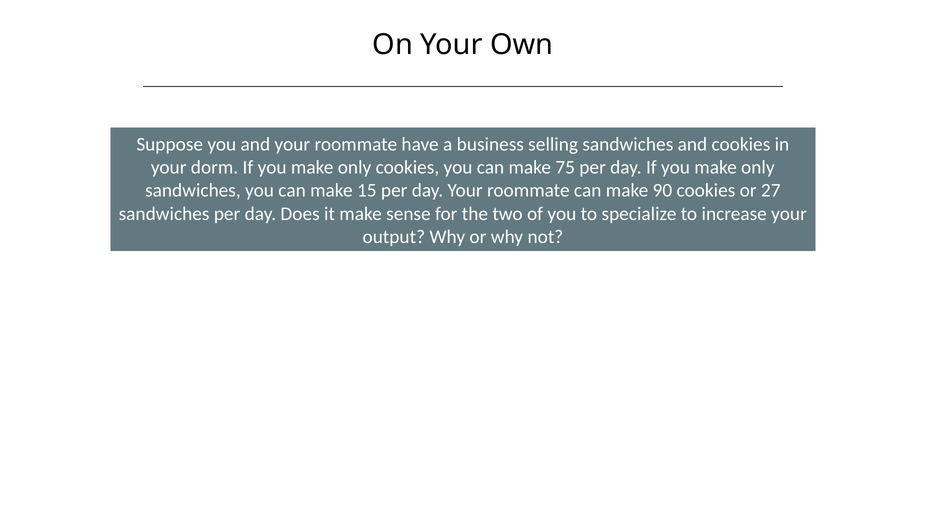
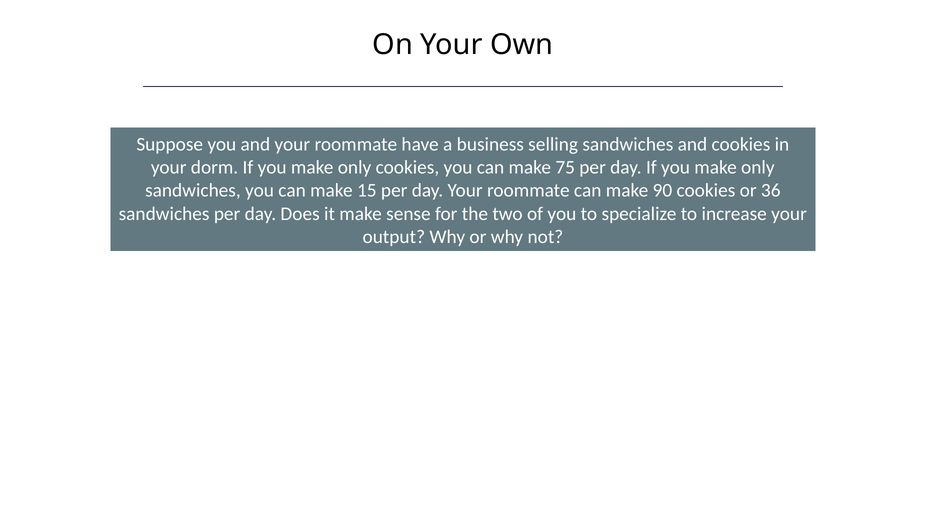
27: 27 -> 36 (771, 191)
